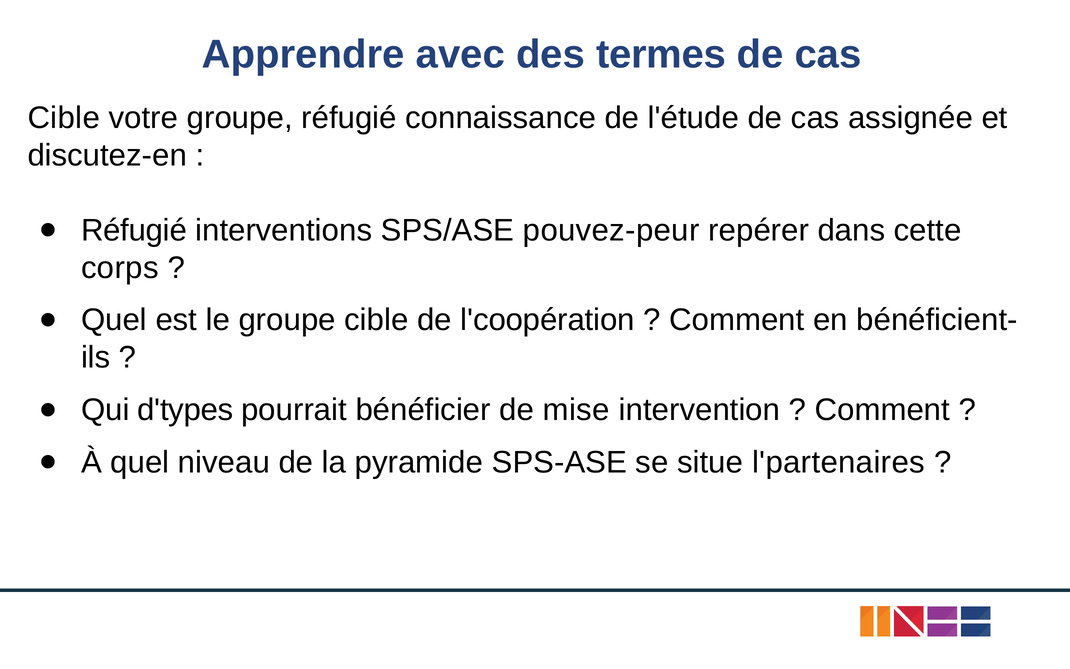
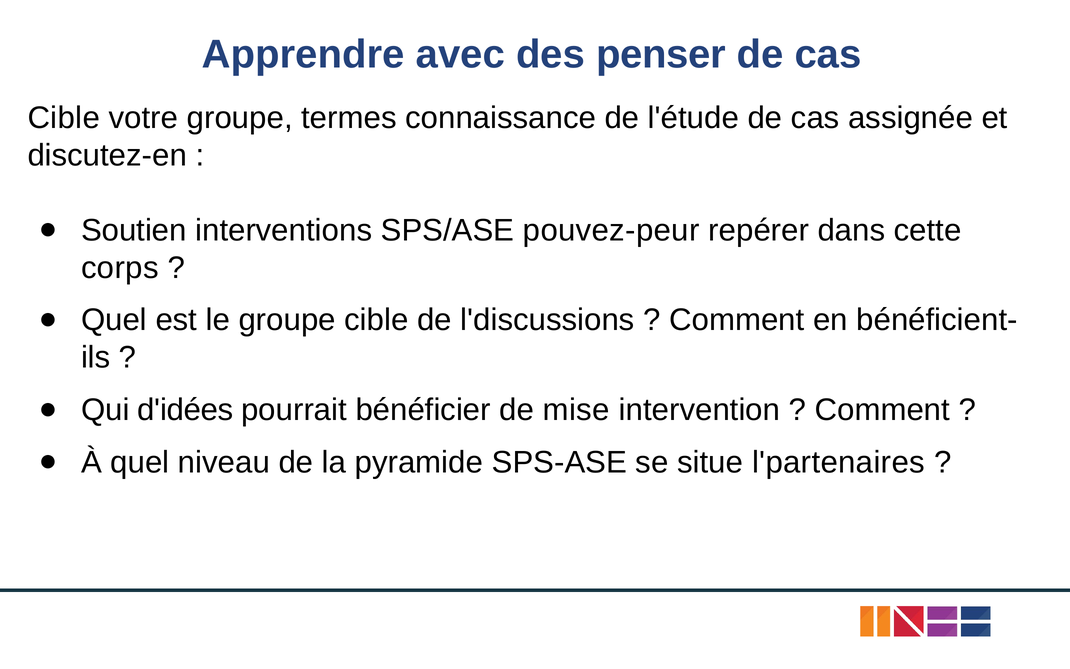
termes: termes -> penser (661, 54)
groupe réfugié: réfugié -> termes (349, 118)
Réfugié: Réfugié -> Soutien (134, 230)
l'coopération: l'coopération -> l'discussions (548, 320)
d'types: d'types -> d'idées (185, 410)
